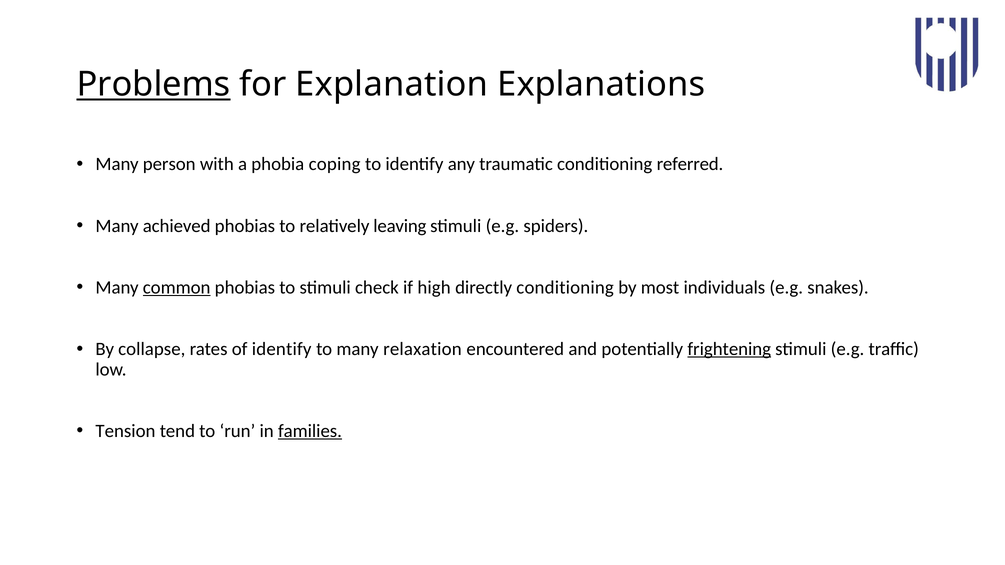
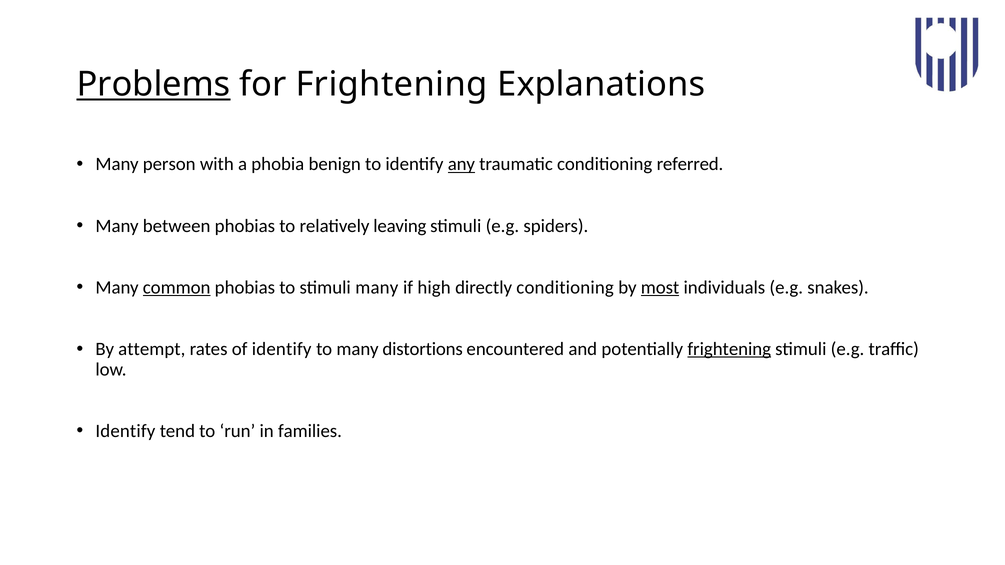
for Explanation: Explanation -> Frightening (392, 85)
coping: coping -> benign (335, 164)
any underline: none -> present (461, 164)
achieved: achieved -> between (177, 226)
stimuli check: check -> many (377, 288)
most underline: none -> present (660, 288)
collapse: collapse -> attempt (152, 349)
relaxation: relaxation -> distortions (423, 349)
Tension: Tension -> Identify (125, 431)
families underline: present -> none (310, 431)
